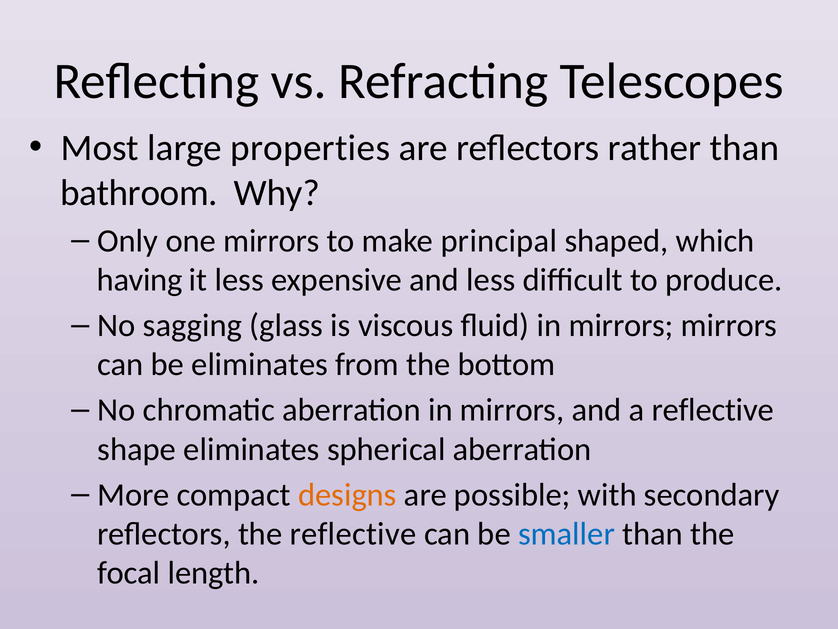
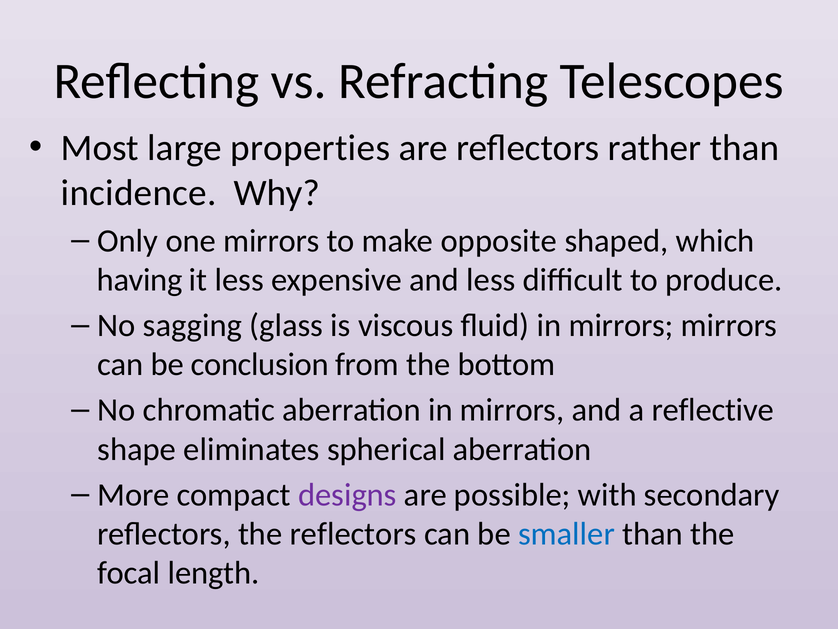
bathroom: bathroom -> incidence (139, 193)
principal: principal -> opposite (499, 241)
be eliminates: eliminates -> conclusion (260, 364)
designs colour: orange -> purple (347, 494)
the reflective: reflective -> reflectors (353, 533)
